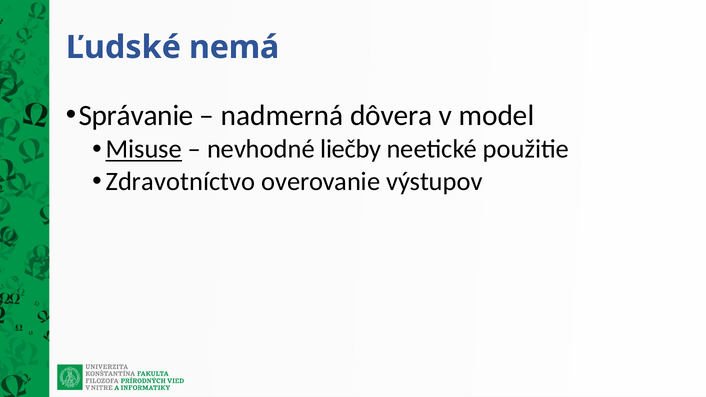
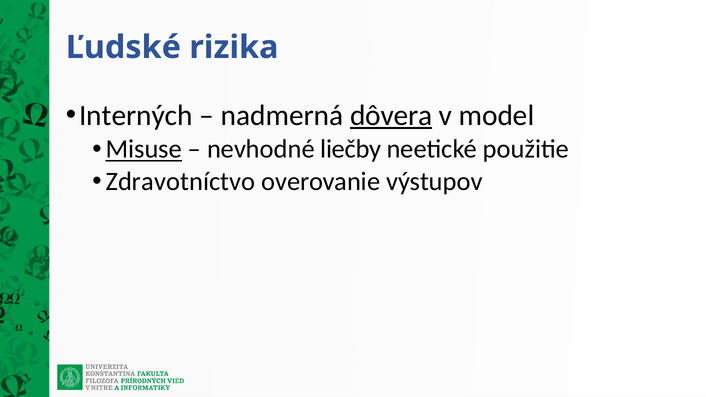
nemá: nemá -> rizika (234, 47)
Správanie: Správanie -> Interných (136, 115)
dôvera underline: none -> present (391, 115)
